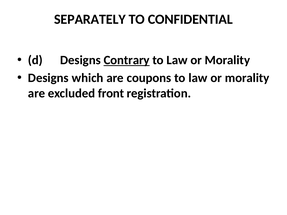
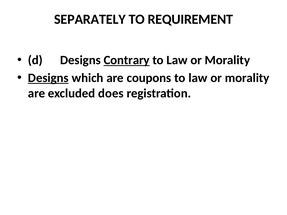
CONFIDENTIAL: CONFIDENTIAL -> REQUIREMENT (190, 19)
Designs underline: none -> present (48, 78)
front: front -> does (111, 93)
